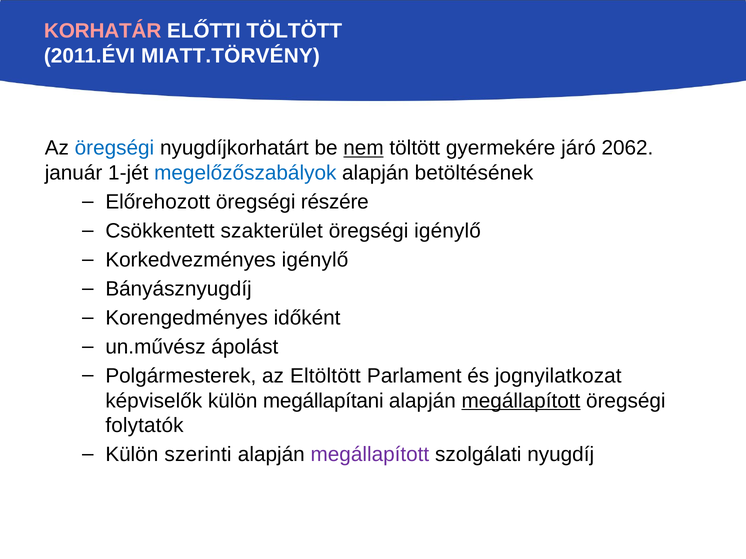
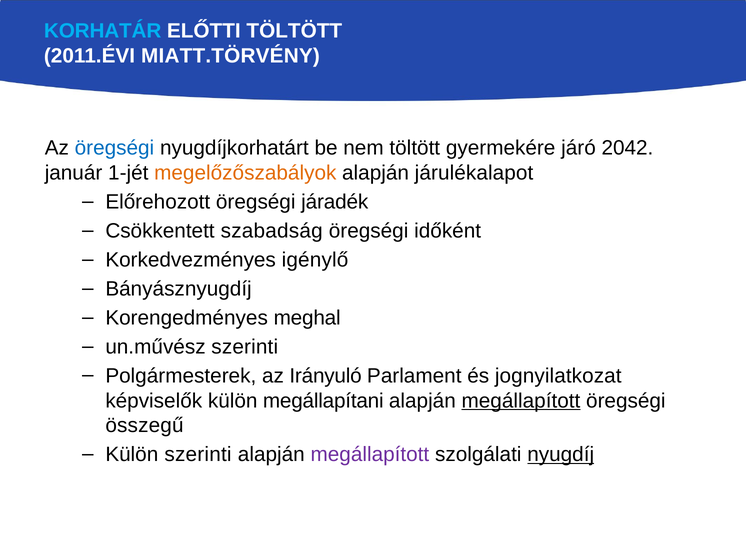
KORHATÁR colour: pink -> light blue (103, 31)
nem underline: present -> none (363, 148)
2062: 2062 -> 2042 (627, 148)
megelőzőszabályok colour: blue -> orange (245, 173)
betöltésének: betöltésének -> járulékalapot (474, 173)
részére: részére -> járadék (335, 202)
szakterület: szakterület -> szabadság (272, 231)
öregségi igénylő: igénylő -> időként (448, 231)
időként: időként -> meghal (307, 318)
un.művész ápolást: ápolást -> szerinti (245, 347)
Eltöltött: Eltöltött -> Irányuló (326, 376)
folytatók: folytatók -> összegű (144, 426)
nyugdíj underline: none -> present (561, 455)
